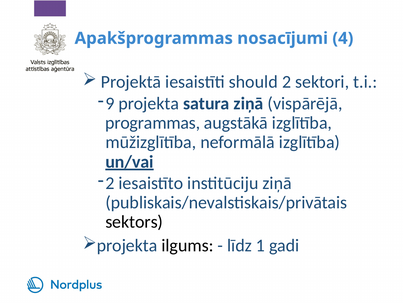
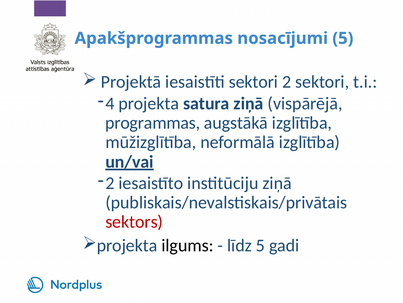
nosacījumi 4: 4 -> 5 (343, 38)
iesaistīti should: should -> sektori (253, 82)
9: 9 -> 4 (110, 103)
sektors colour: black -> red (134, 222)
līdz 1: 1 -> 5 (260, 245)
